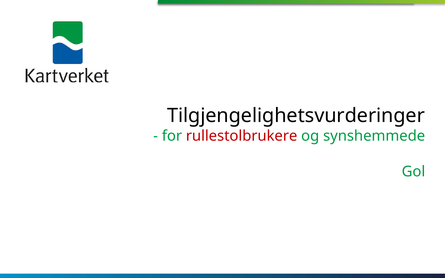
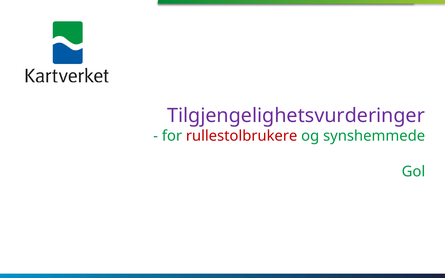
Tilgjengelighetsvurderinger colour: black -> purple (296, 116)
